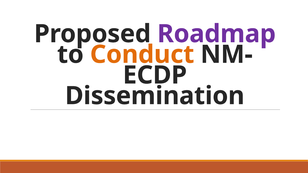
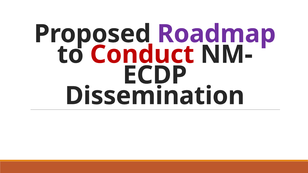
Conduct colour: orange -> red (142, 55)
